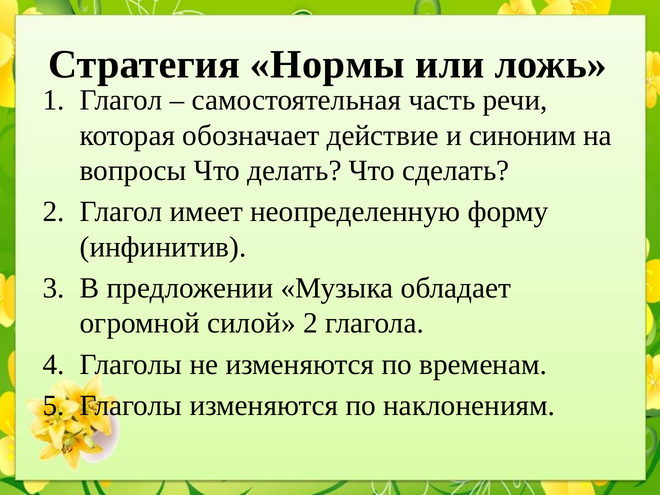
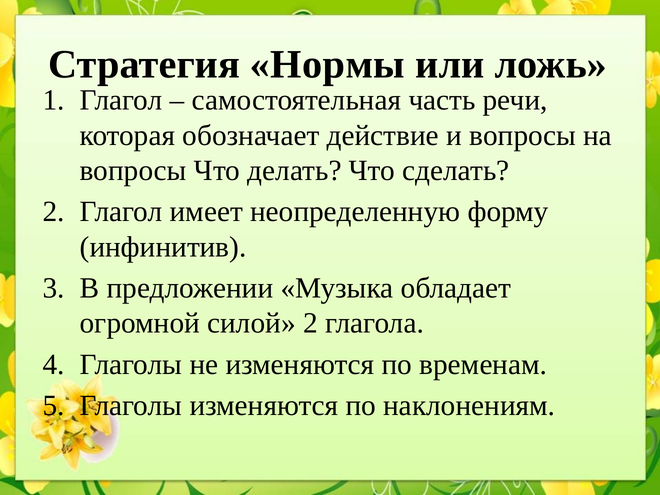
и синоним: синоним -> вопросы (523, 136)
